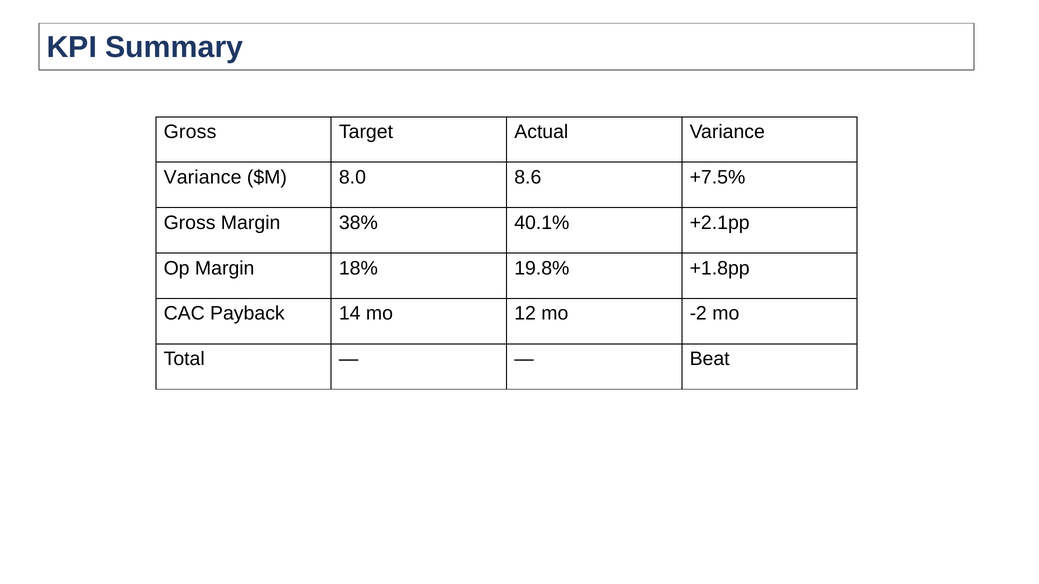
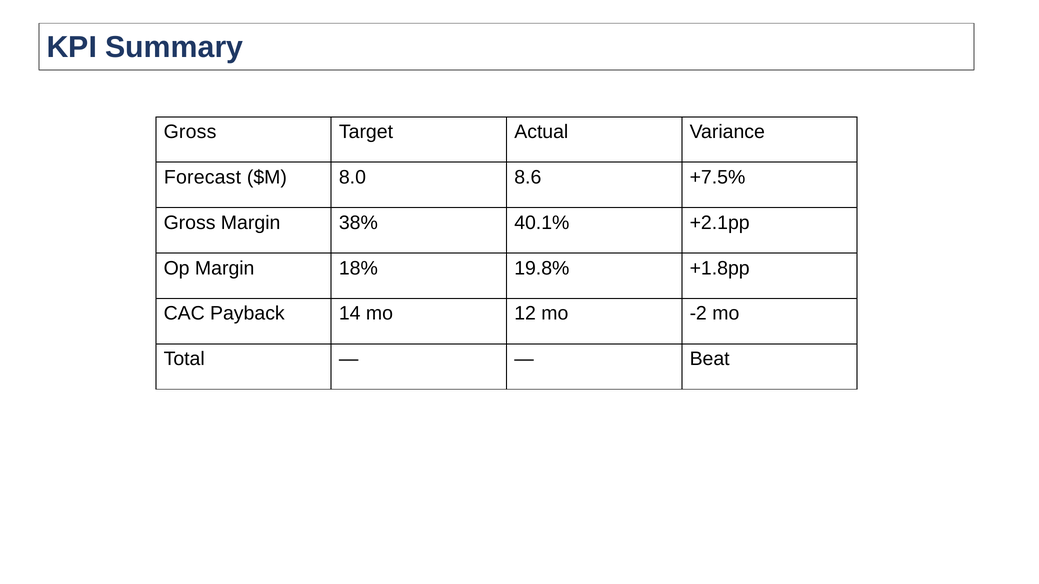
Variance: Variance -> Forecast (203, 177)
